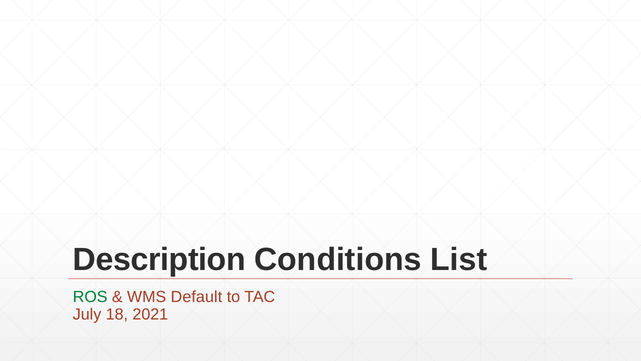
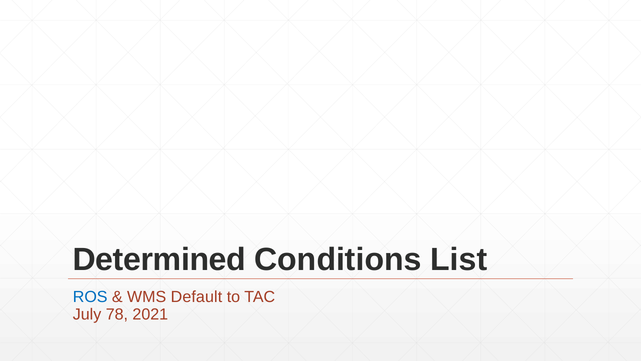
Description: Description -> Determined (159, 259)
ROS colour: green -> blue (90, 297)
18: 18 -> 78 (117, 314)
